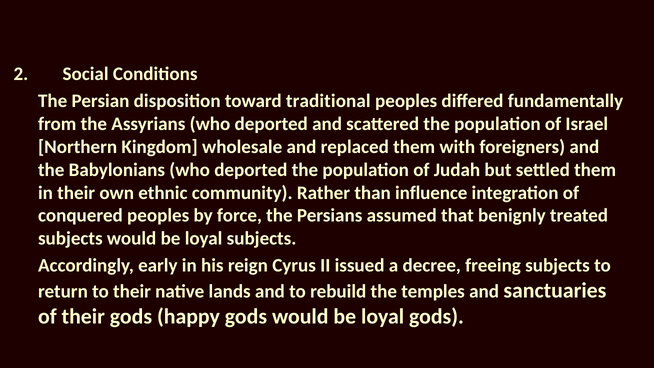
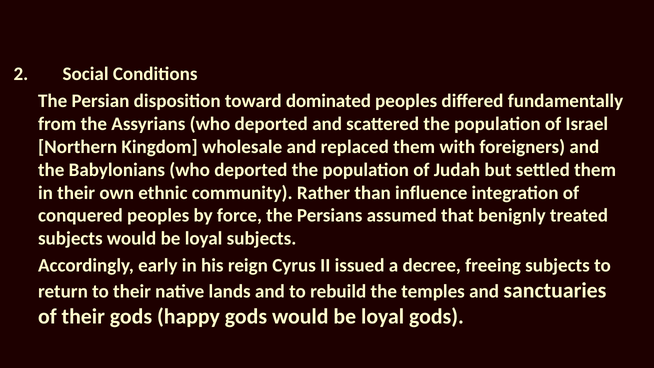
traditional: traditional -> dominated (328, 101)
